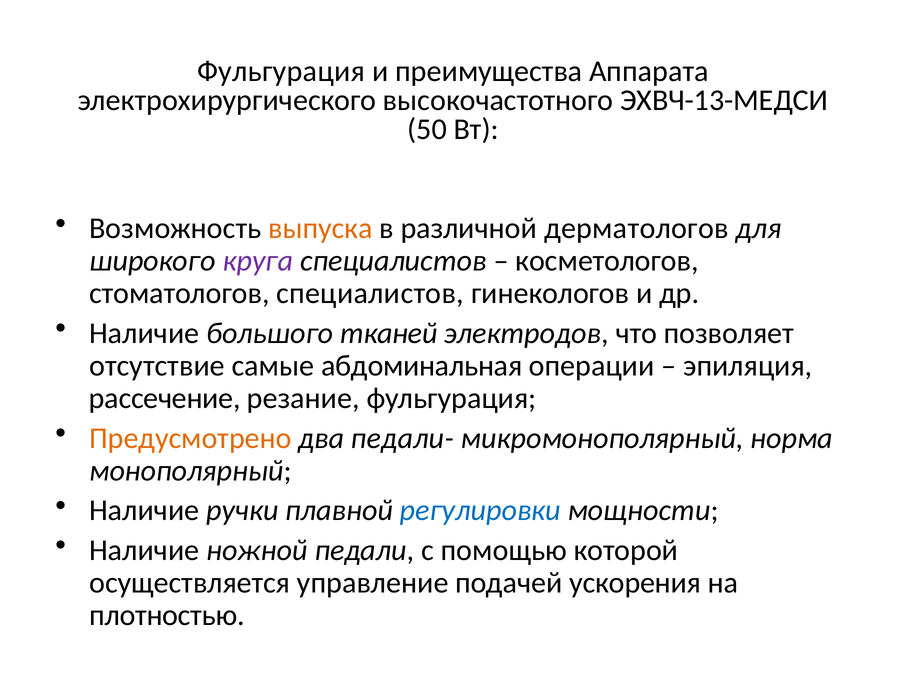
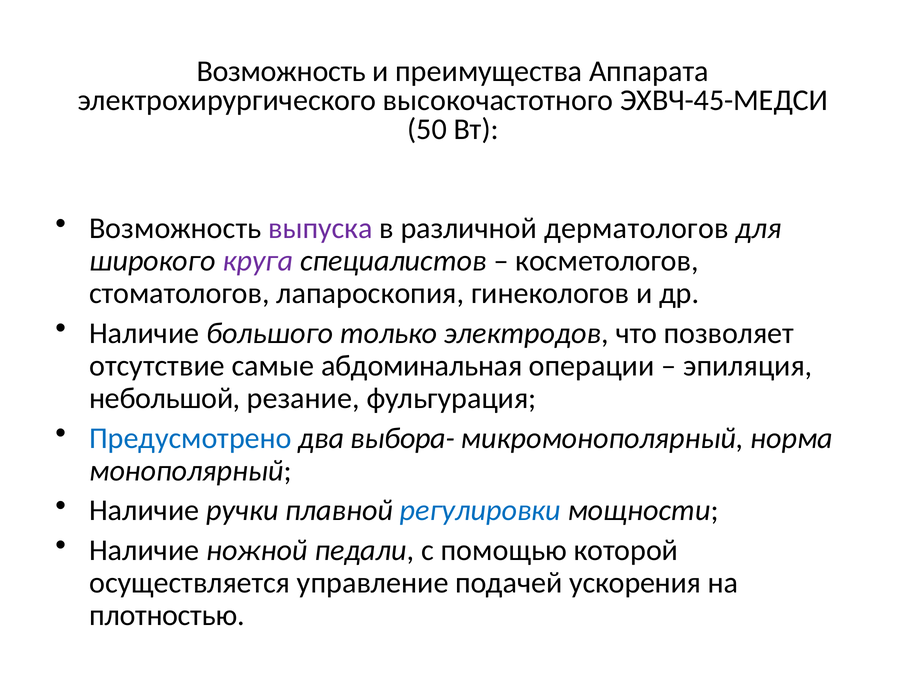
Фульгурация: Фульгурация -> Возможность (281, 71)
ЭХВЧ-13-МЕДСИ: ЭХВЧ-13-МЕДСИ -> ЭХВЧ-45-МЕДСИ (724, 100)
выпуска colour: orange -> purple (320, 228)
стоматологов специалистов: специалистов -> лапароскопия (370, 294)
тканей: тканей -> только (389, 333)
рассечение: рассечение -> небольшой (165, 398)
Предусмотрено colour: orange -> blue (190, 438)
педали-: педали- -> выбора- (403, 438)
